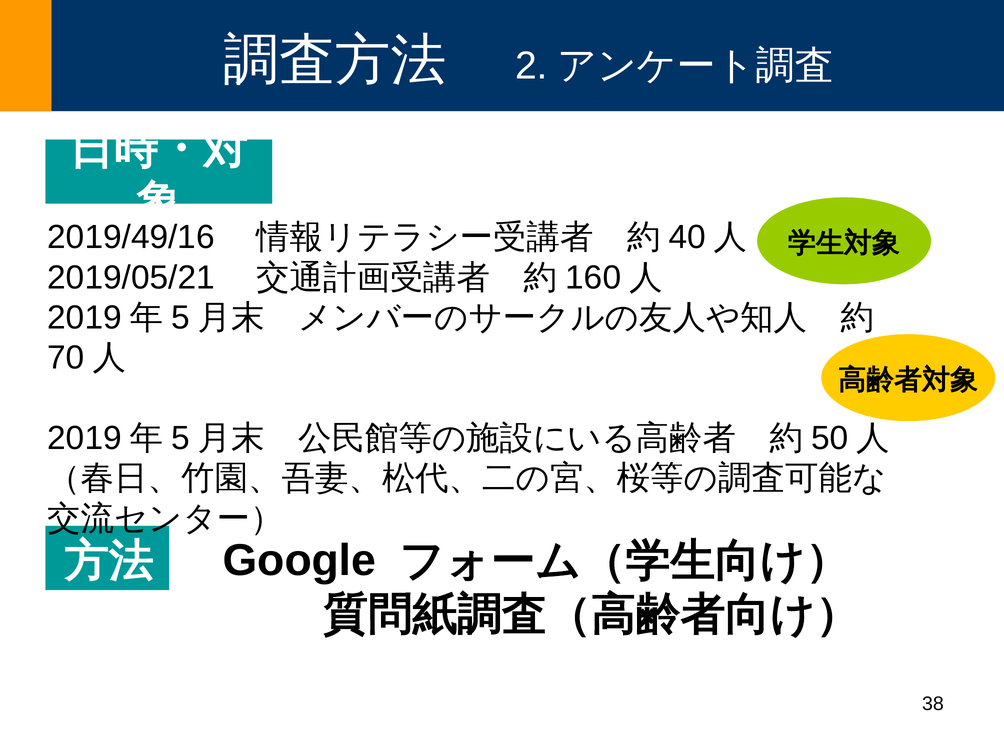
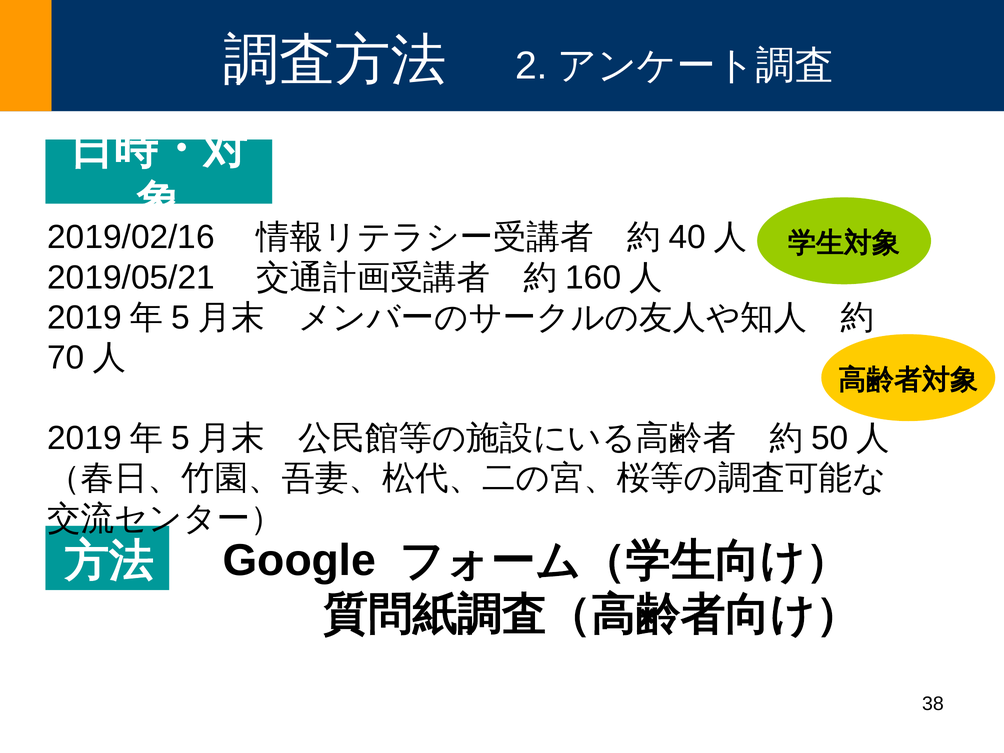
2019/49/16: 2019/49/16 -> 2019/02/16 (131, 237)
